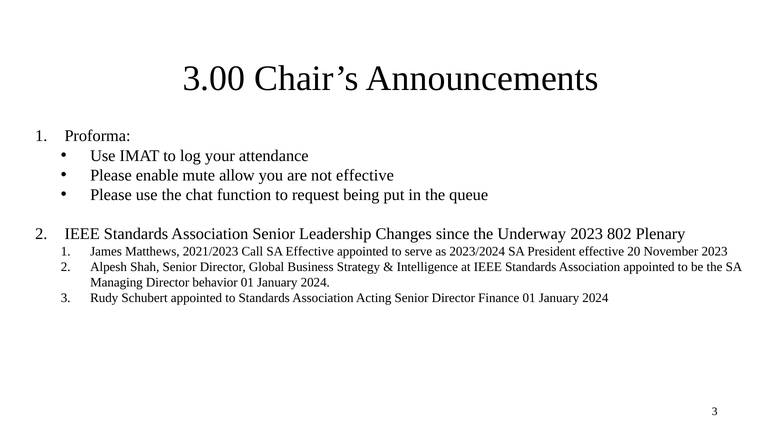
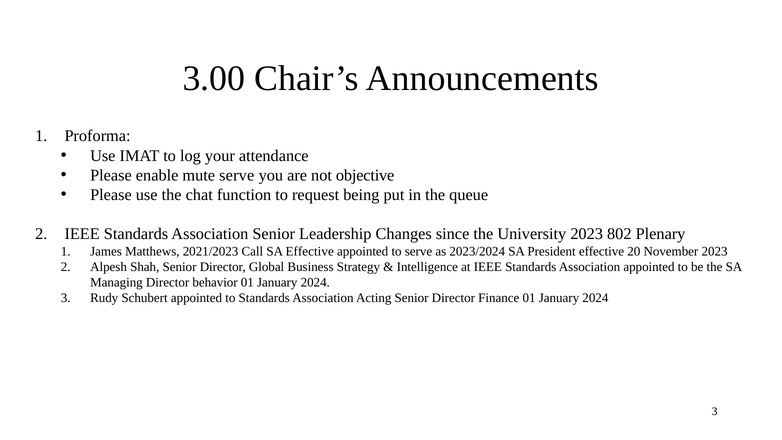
mute allow: allow -> serve (237, 175)
not effective: effective -> objective (365, 175)
Underway: Underway -> University (532, 234)
